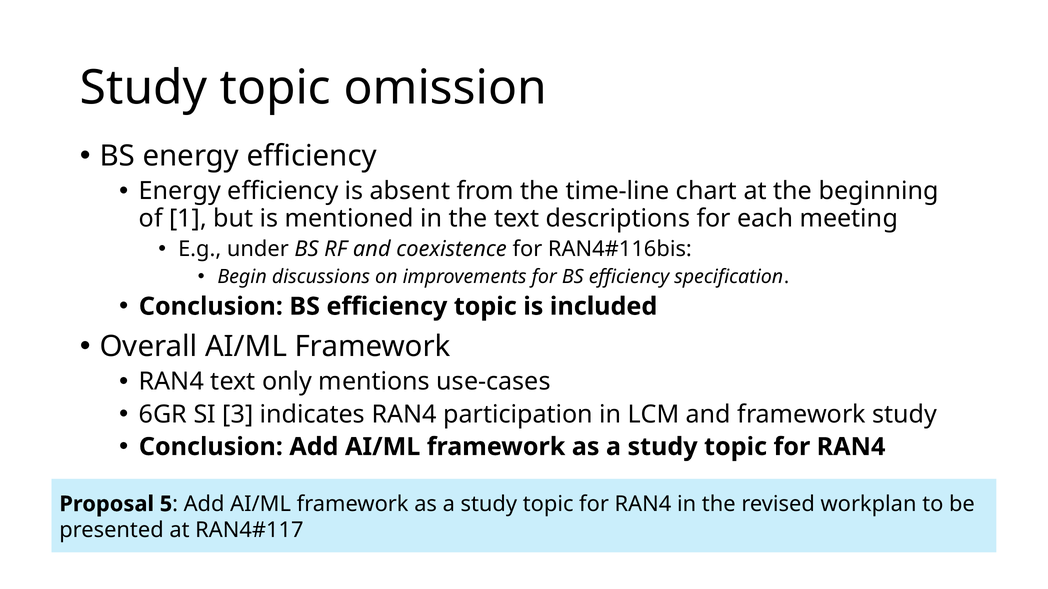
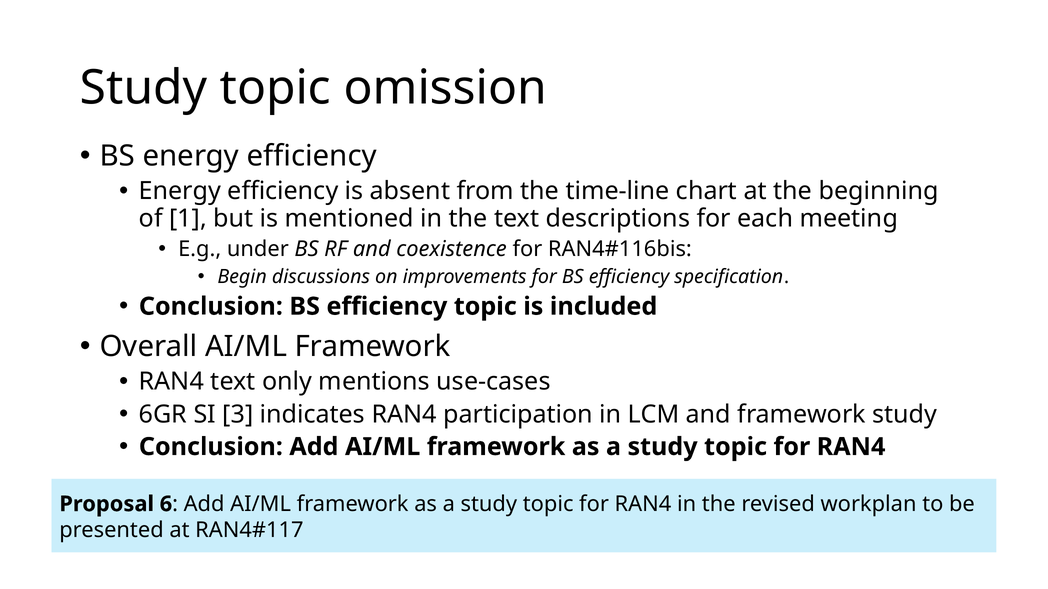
5: 5 -> 6 (166, 504)
